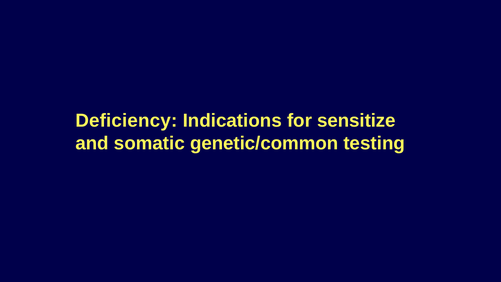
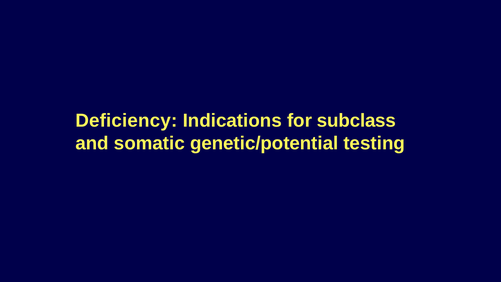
sensitize: sensitize -> subclass (356, 121)
genetic/common: genetic/common -> genetic/potential (264, 143)
